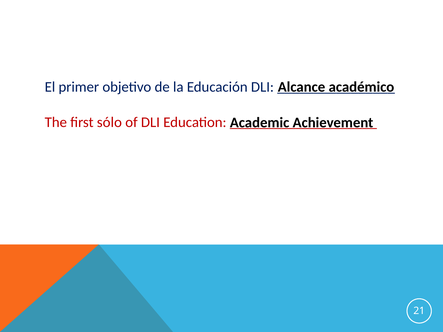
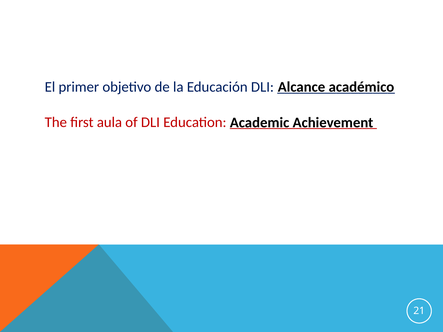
sólo: sólo -> aula (109, 123)
